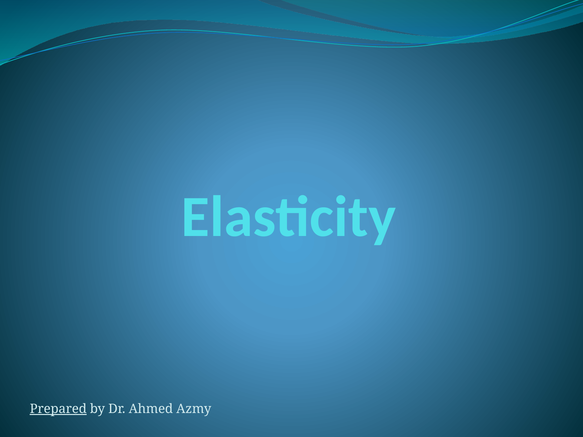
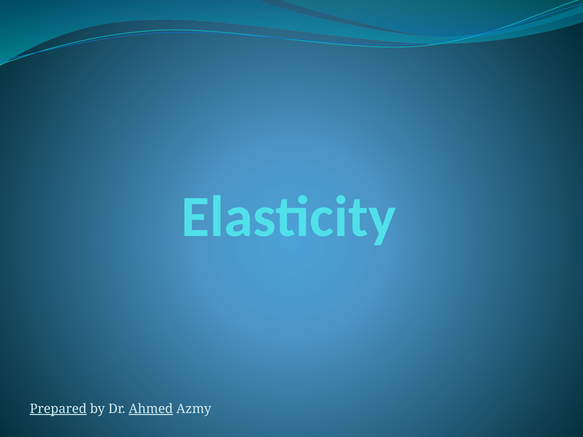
Ahmed underline: none -> present (151, 409)
